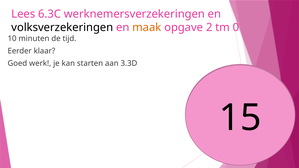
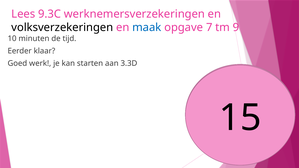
6.3C: 6.3C -> 9.3C (50, 14)
maak colour: orange -> blue (147, 27)
2: 2 -> 7 (209, 27)
0: 0 -> 9 (236, 27)
